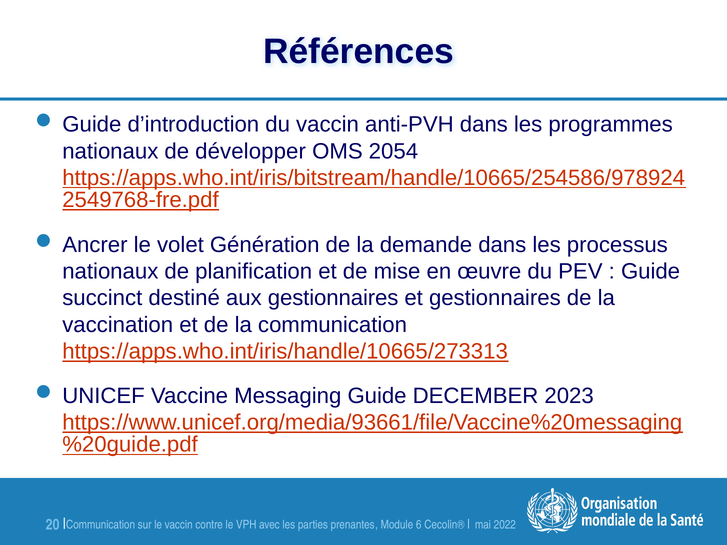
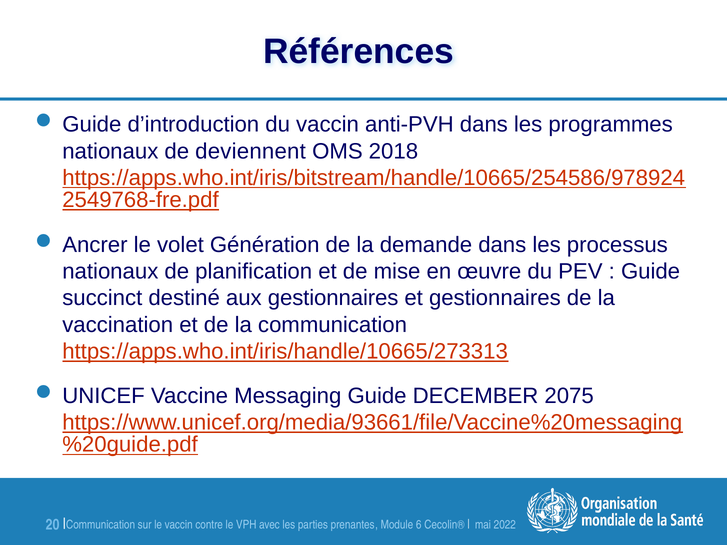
développer: développer -> deviennent (250, 151)
2054: 2054 -> 2018 (393, 151)
2023: 2023 -> 2075 (569, 396)
